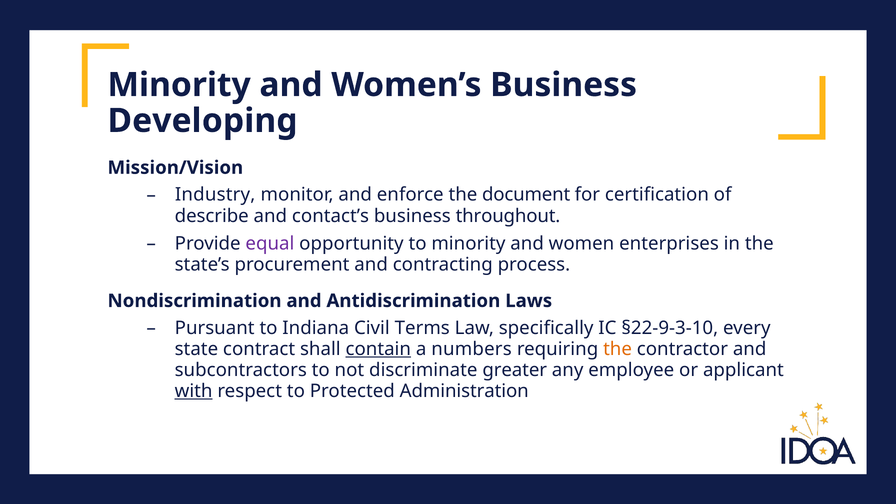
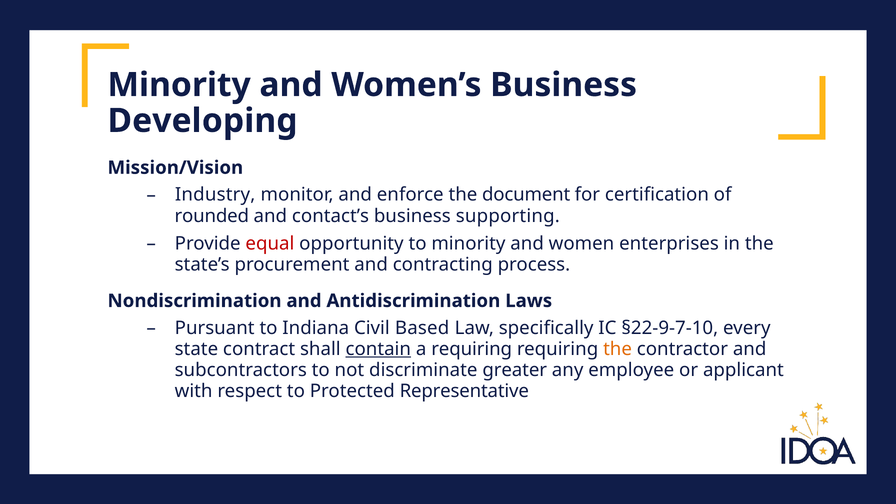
describe: describe -> rounded (212, 216)
throughout: throughout -> supporting (508, 216)
equal colour: purple -> red (270, 243)
Terms: Terms -> Based (422, 328)
§22-9-3-10: §22-9-3-10 -> §22-9-7-10 (670, 328)
a numbers: numbers -> requiring (472, 349)
with underline: present -> none (194, 391)
Administration: Administration -> Representative (464, 391)
